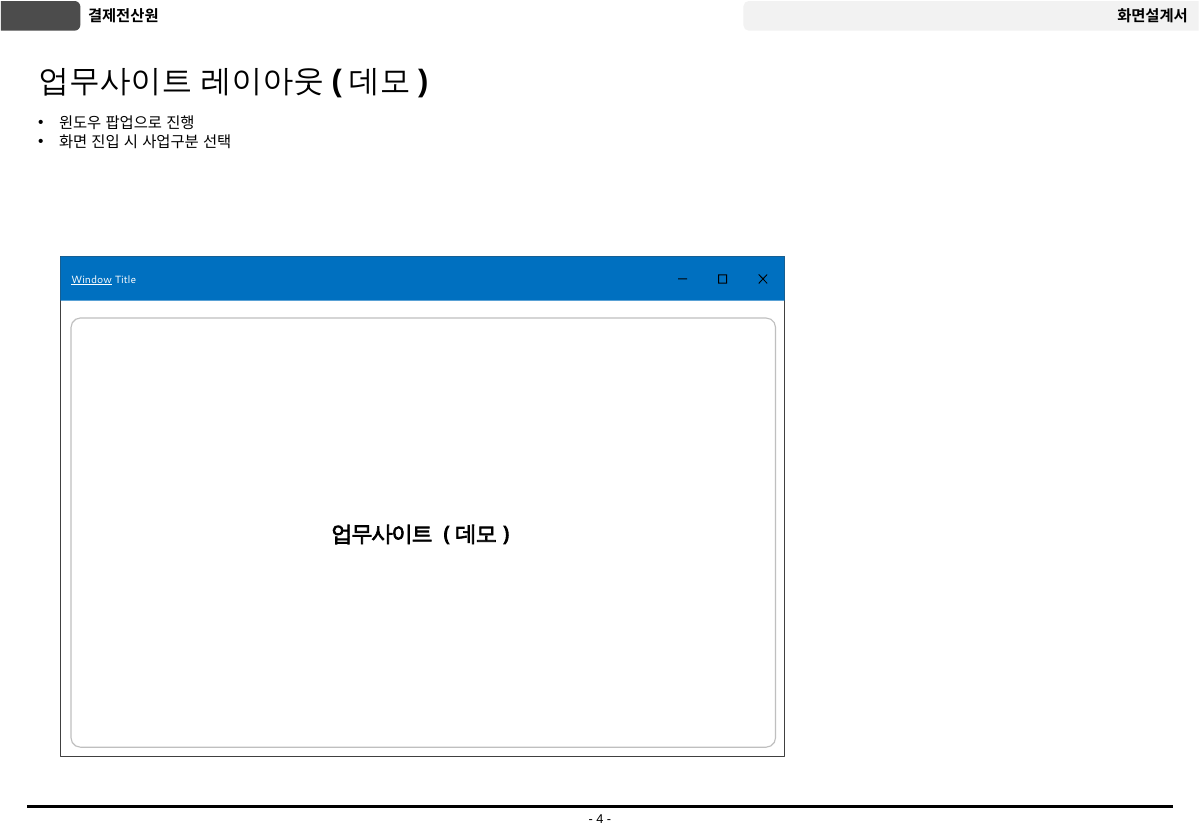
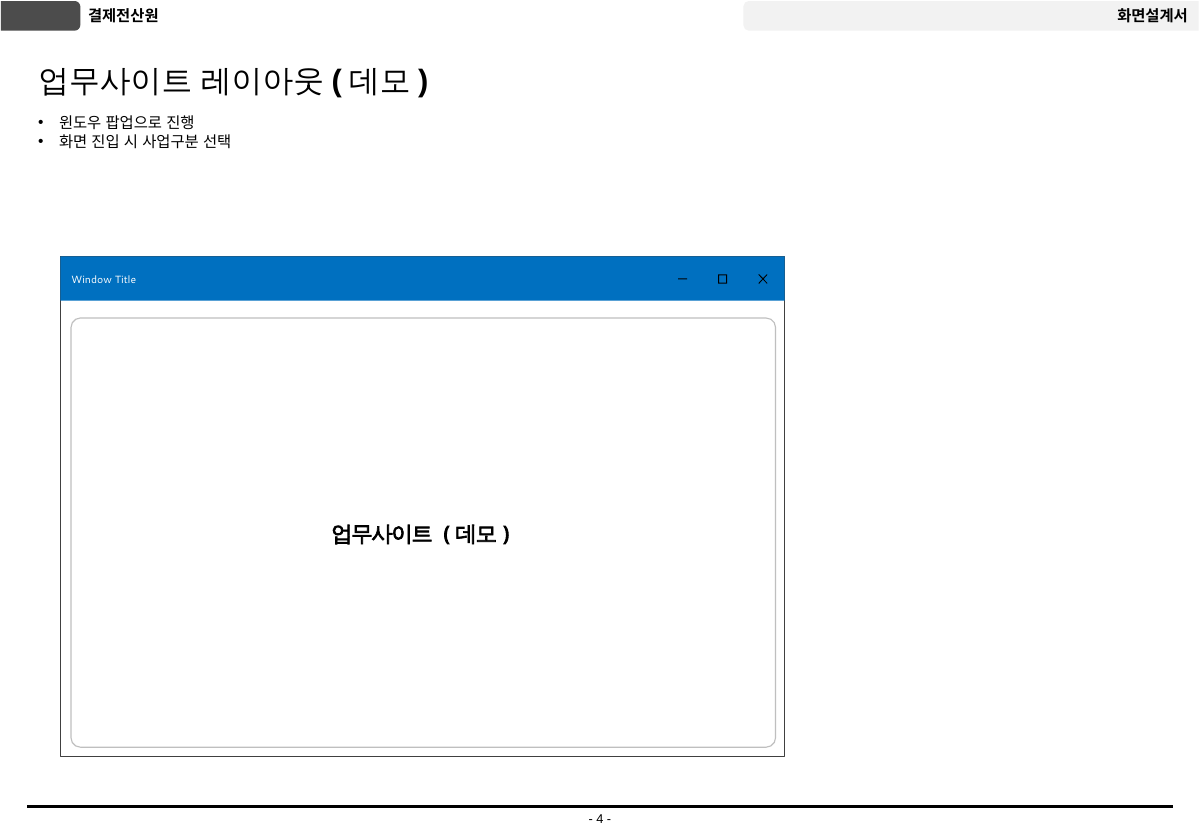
Window underline: present -> none (92, 280)
